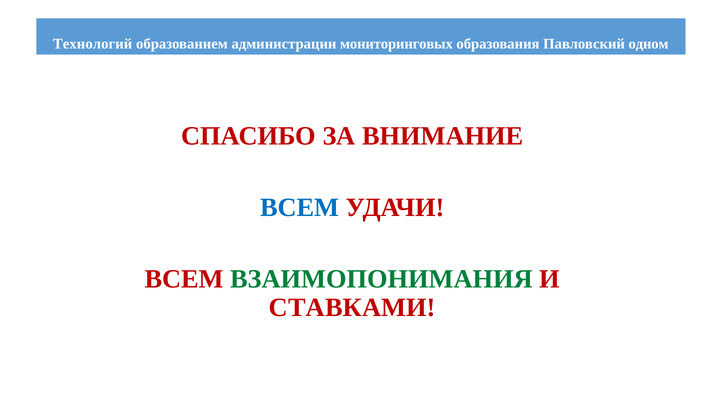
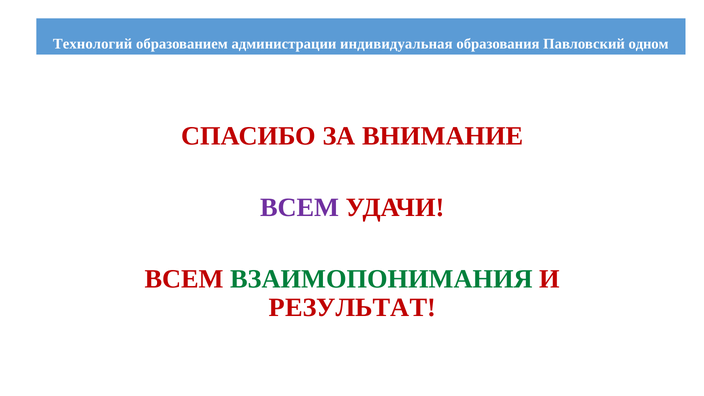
мониторинговых: мониторинговых -> индивидуальная (396, 44)
ВСЕМ colour: blue -> purple (300, 208)
СТАВКАМИ: СТАВКАМИ -> РЕЗУЛЬТАТ (352, 308)
